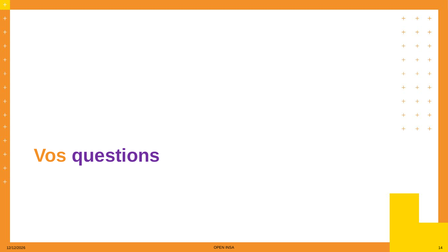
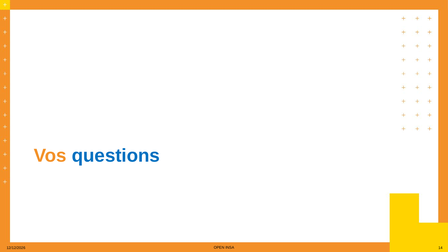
questions colour: purple -> blue (116, 156)
